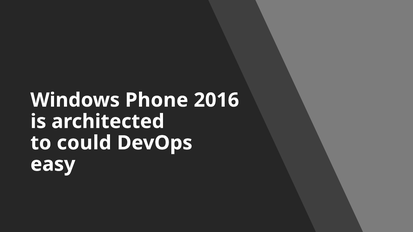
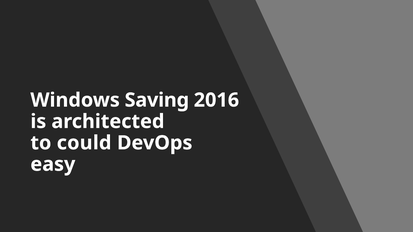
Phone: Phone -> Saving (157, 100)
